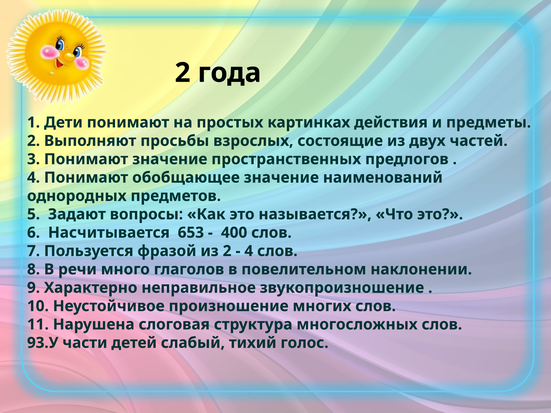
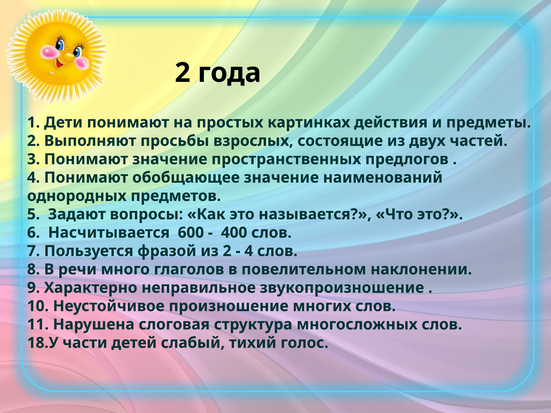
653: 653 -> 600 (191, 233)
93.У: 93.У -> 18.У (43, 343)
